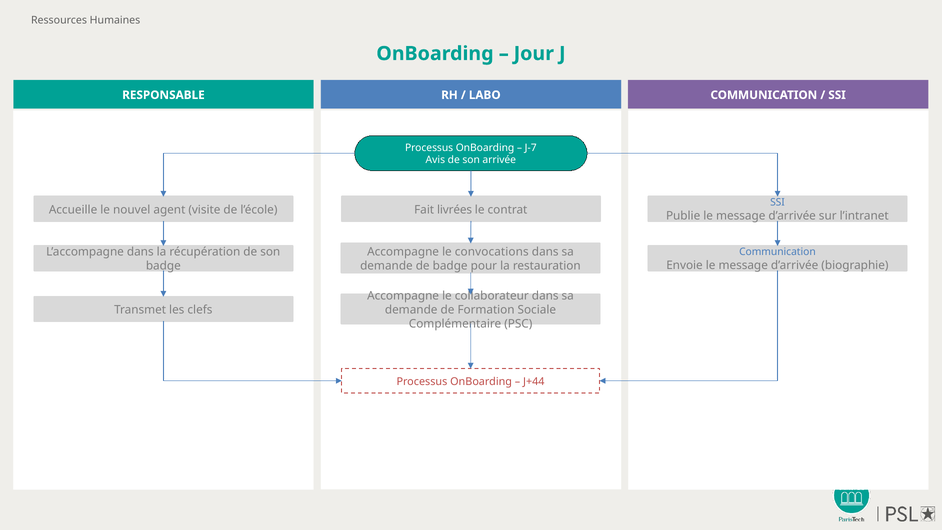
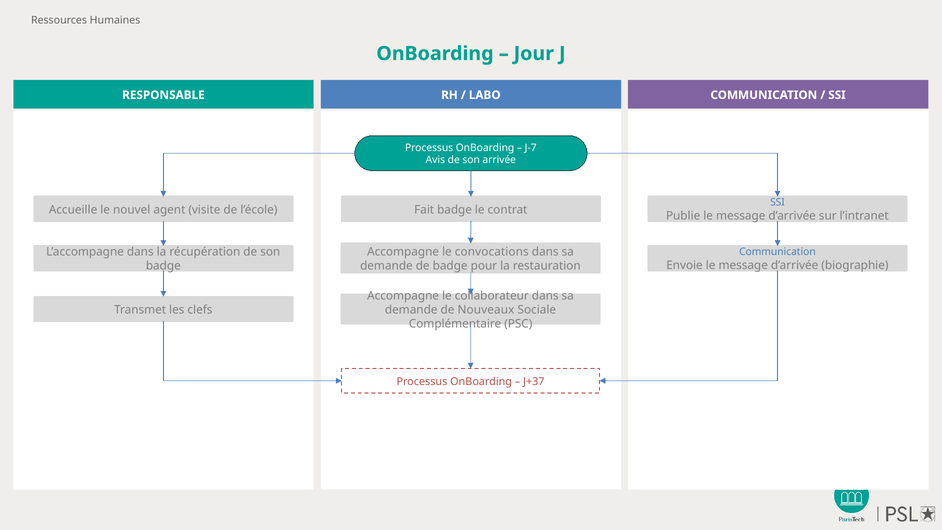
Fait livrées: livrées -> badge (455, 210)
Formation: Formation -> Nouveaux (486, 310)
J+44: J+44 -> J+37 (534, 381)
